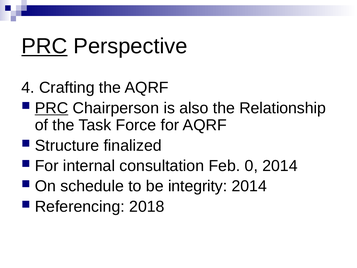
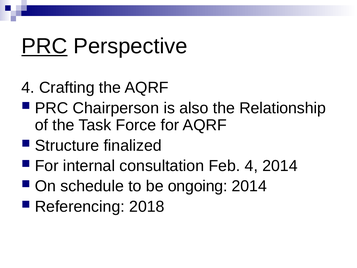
PRC underline: present -> none (52, 108)
Feb 0: 0 -> 4 (251, 166)
integrity: integrity -> ongoing (198, 186)
